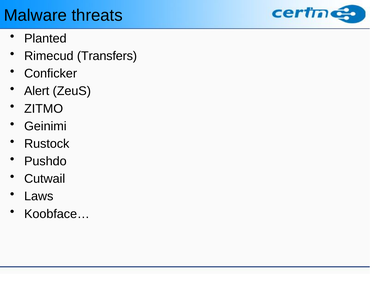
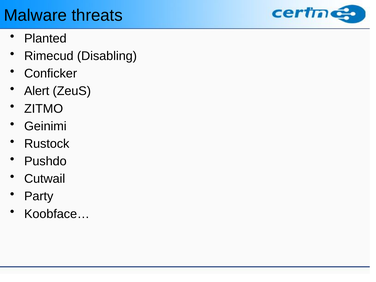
Transfers: Transfers -> Disabling (107, 56)
Laws: Laws -> Party (39, 196)
